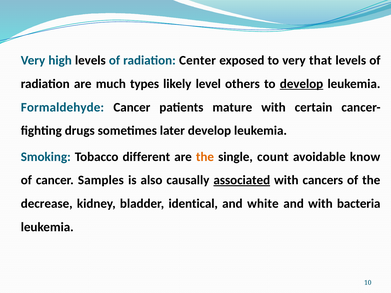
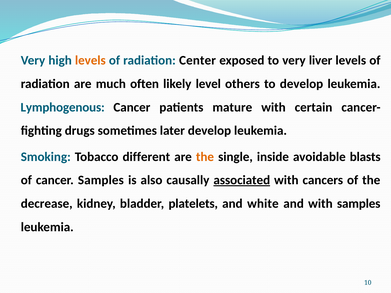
levels colour: black -> orange (90, 60)
that: that -> liver (321, 60)
types: types -> often (145, 84)
develop underline: present -> none (302, 84)
Formaldehyde: Formaldehyde -> Lymphogenous (63, 107)
count: count -> inside (273, 157)
know: know -> blasts (365, 157)
identical: identical -> platelets (193, 204)
with bacteria: bacteria -> samples (359, 204)
